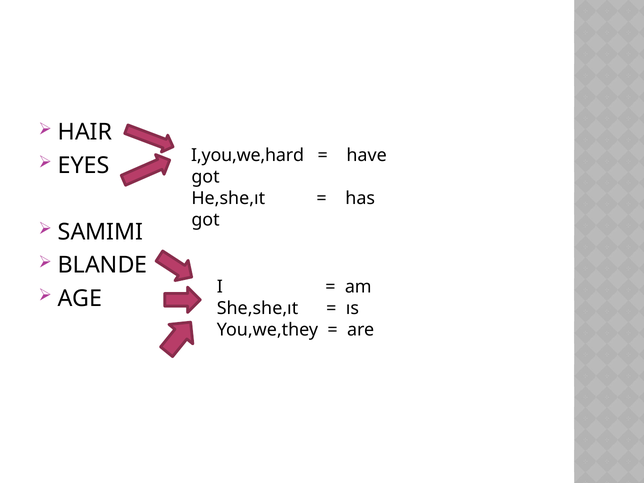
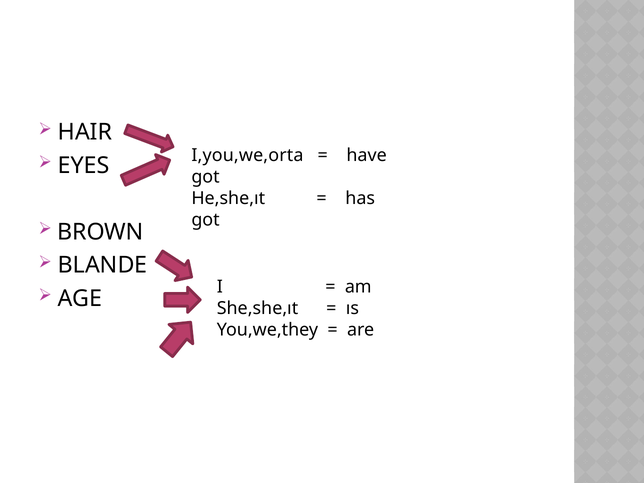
I,you,we,hard: I,you,we,hard -> I,you,we,orta (247, 155)
SAMIMI: SAMIMI -> BROWN (101, 232)
